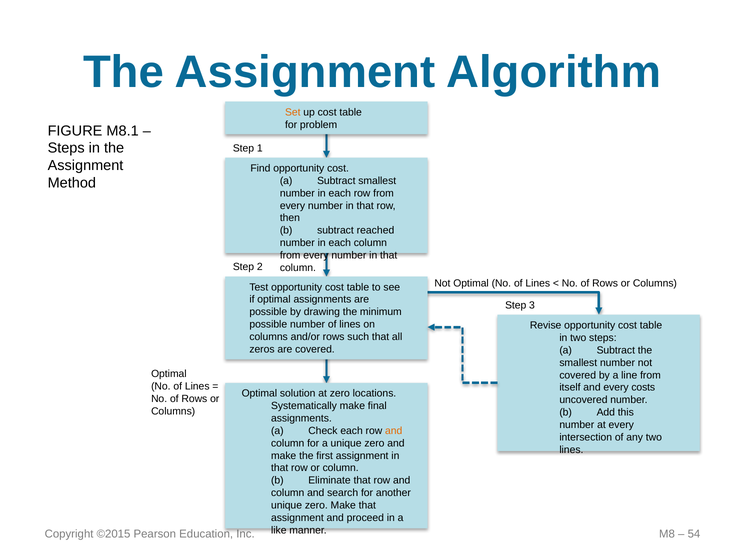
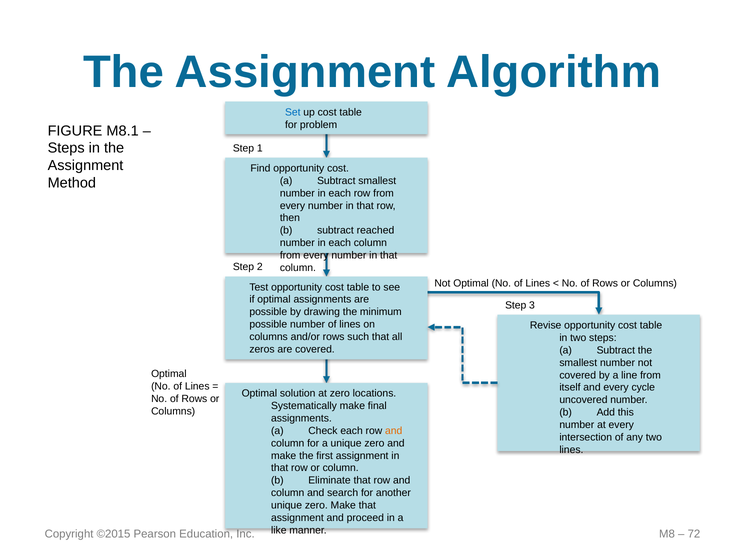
Set colour: orange -> blue (293, 112)
costs: costs -> cycle (643, 387)
54: 54 -> 72 (694, 534)
